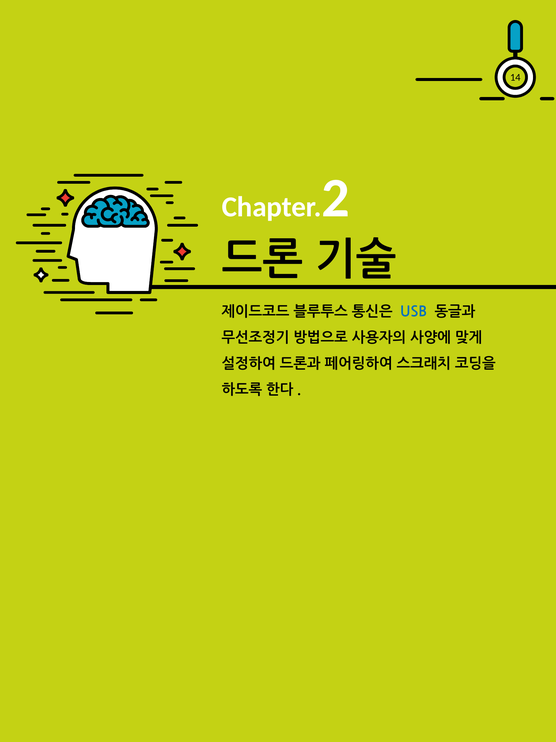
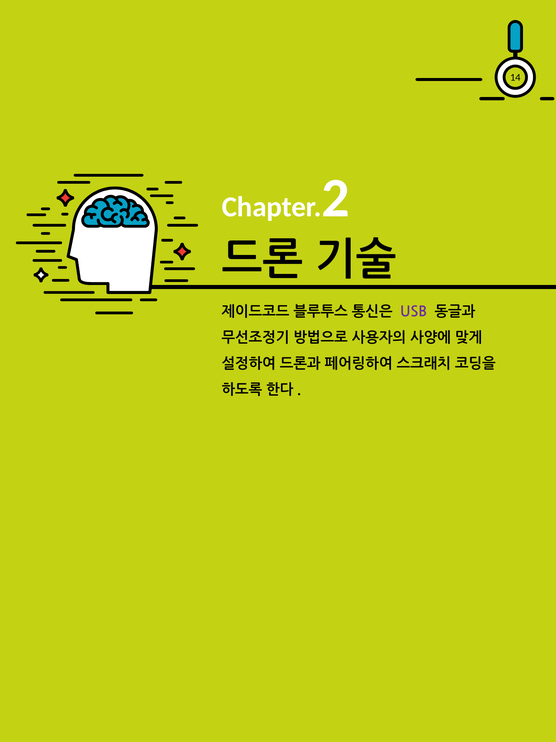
USB colour: blue -> purple (414, 312)
